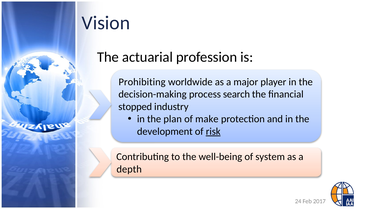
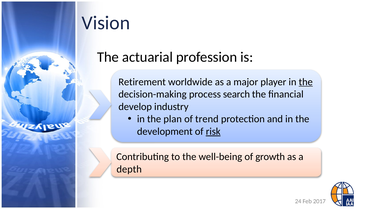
Prohibiting: Prohibiting -> Retirement (142, 82)
the underline: none -> present (306, 82)
stopped: stopped -> develop (135, 106)
make: make -> trend (207, 119)
system: system -> growth (270, 156)
